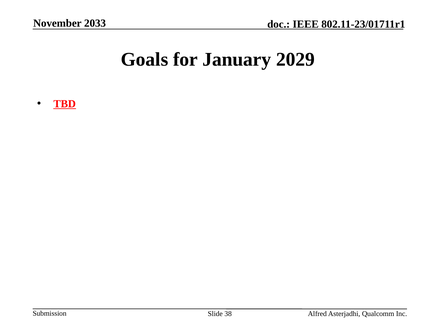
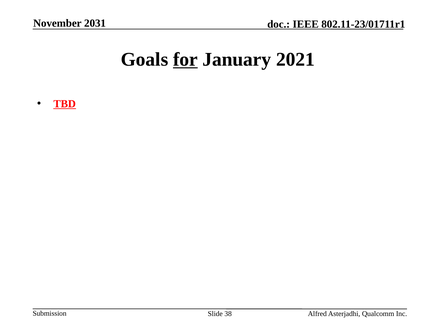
2033: 2033 -> 2031 (95, 23)
for underline: none -> present (185, 59)
2029: 2029 -> 2021 (295, 59)
